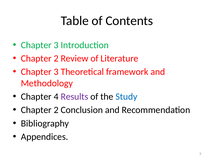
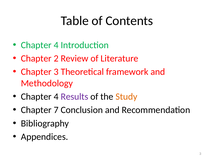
3: 3 -> 4 (56, 45)
Study colour: blue -> orange (126, 96)
2: 2 -> 7 (56, 110)
